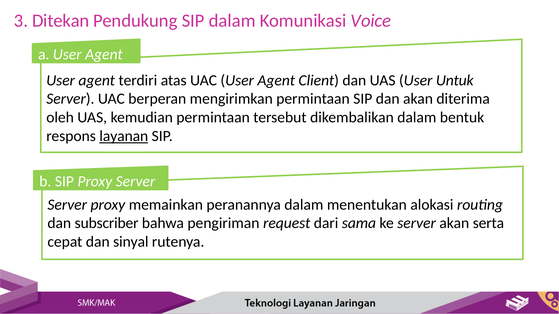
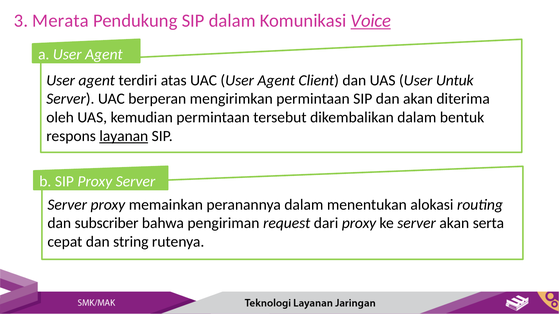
Ditekan: Ditekan -> Merata (61, 21)
Voice underline: none -> present (371, 21)
dari sama: sama -> proxy (359, 224)
sinyal: sinyal -> string (131, 242)
